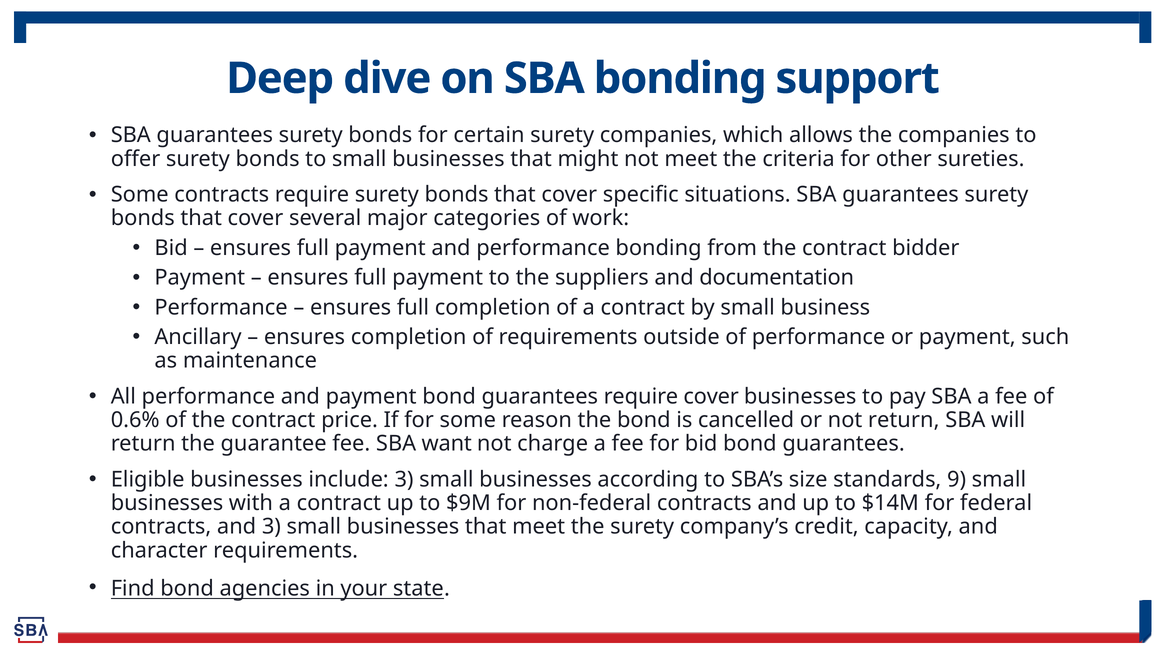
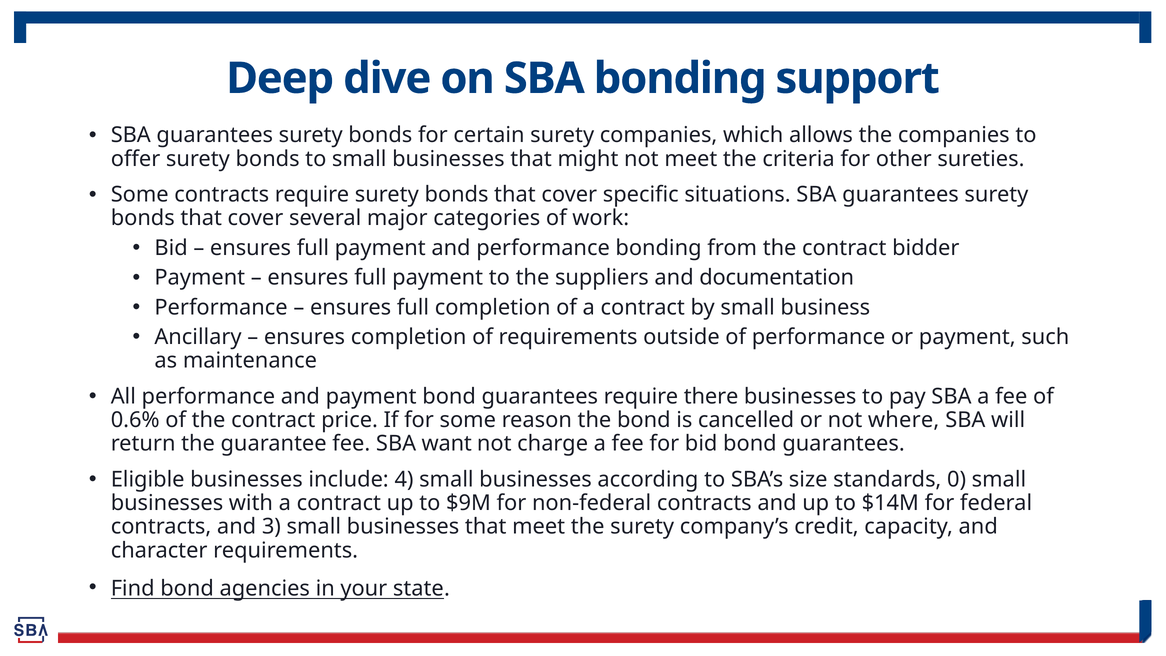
require cover: cover -> there (711, 396)
not return: return -> where (904, 420)
include 3: 3 -> 4 (404, 479)
9: 9 -> 0 (957, 479)
